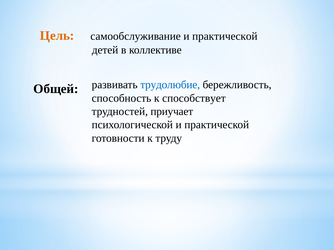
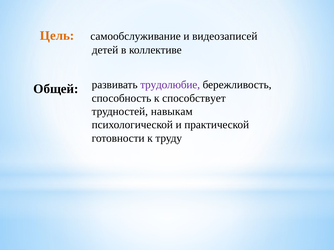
самообслуживание и практической: практической -> видеозаписей (225, 36)
трудолюбие colour: blue -> purple (170, 85)
приучает: приучает -> навыкам (172, 112)
